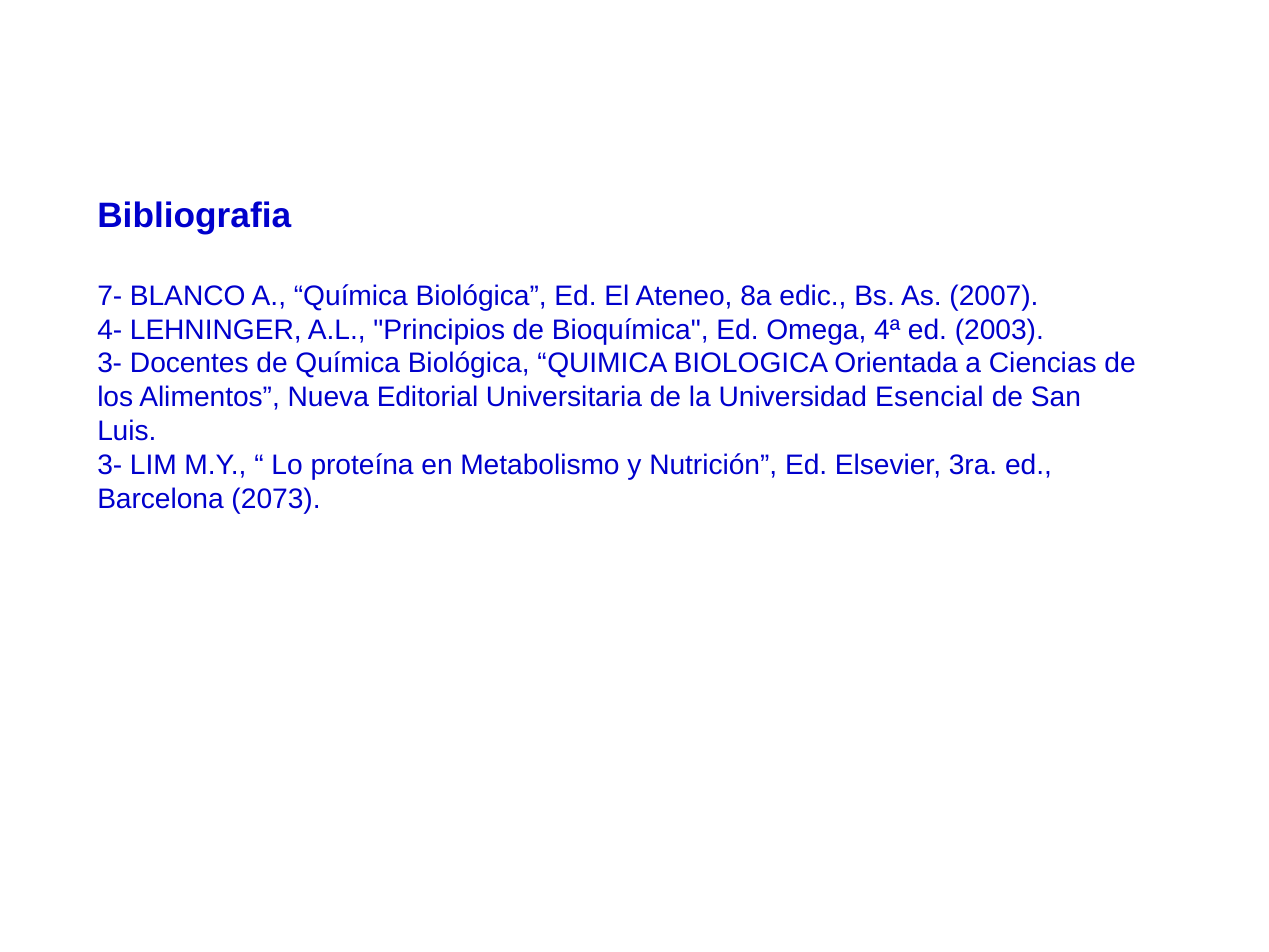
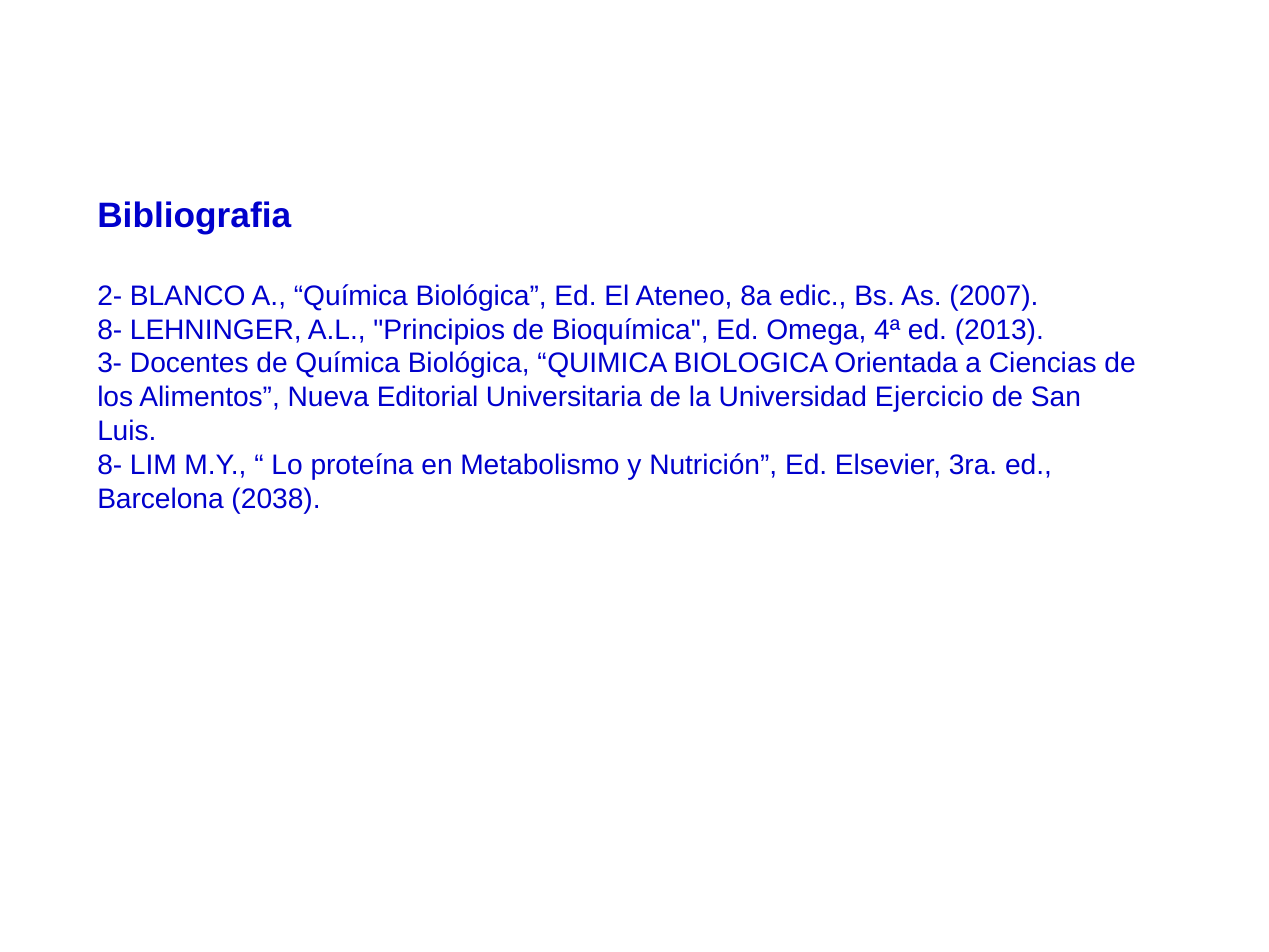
7-: 7- -> 2- (110, 296)
4-: 4- -> 8- (110, 330)
2003: 2003 -> 2013 (999, 330)
Esencial: Esencial -> Ejercicio (929, 397)
3-: 3- -> 8- (110, 465)
2073: 2073 -> 2038 (276, 499)
